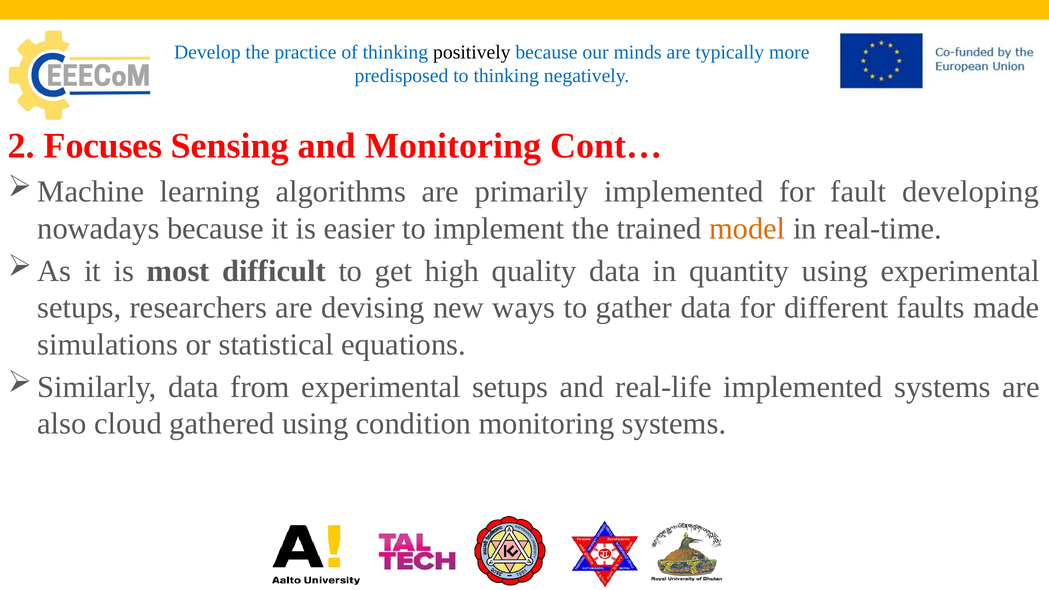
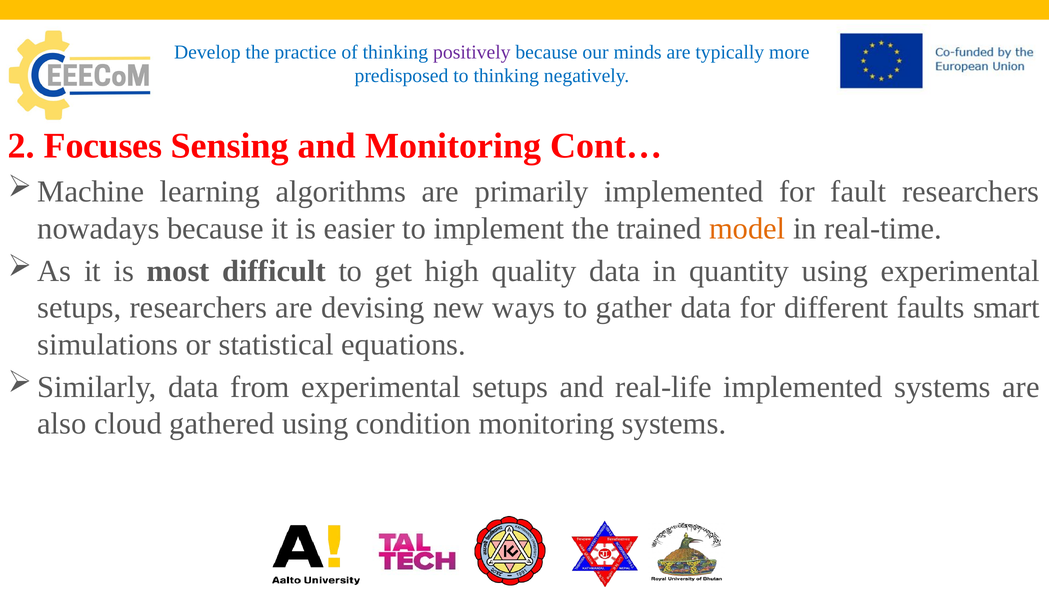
positively colour: black -> purple (472, 52)
fault developing: developing -> researchers (971, 192)
made: made -> smart (1006, 308)
